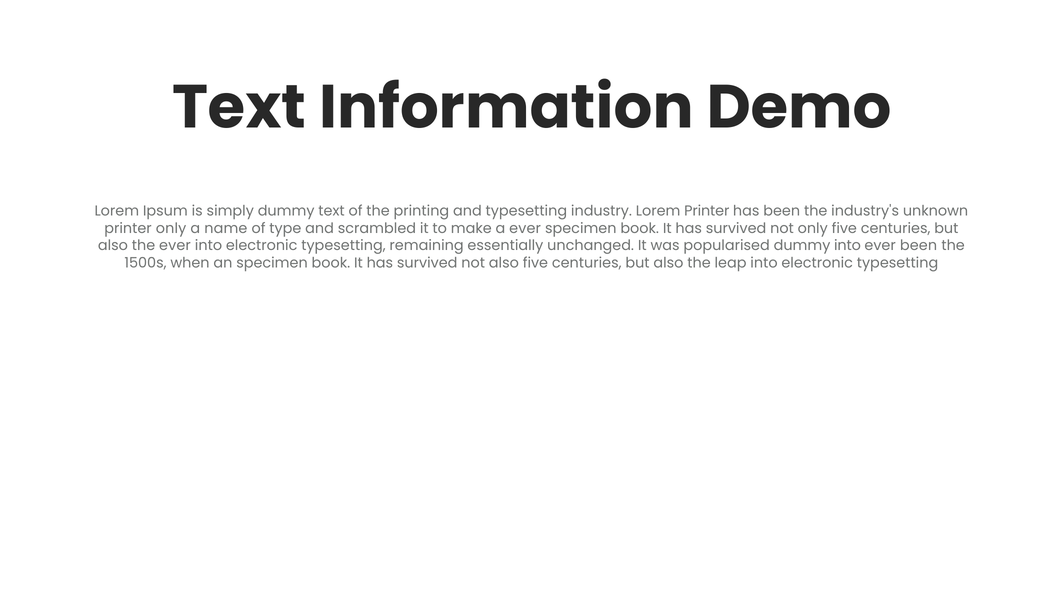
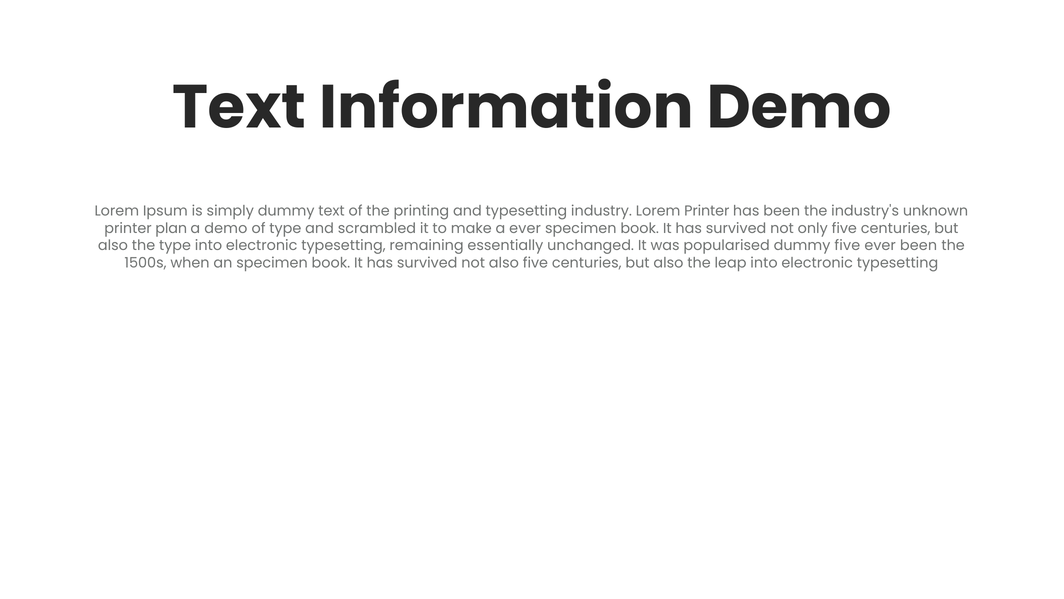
printer only: only -> plan (171, 228)
a name: name -> demo (226, 228)
the ever: ever -> type (175, 245)
dummy into: into -> five (847, 245)
